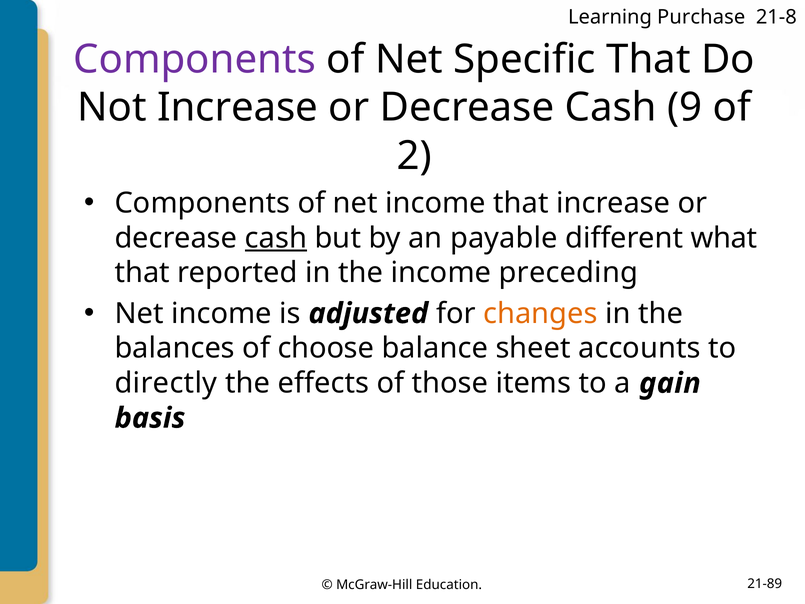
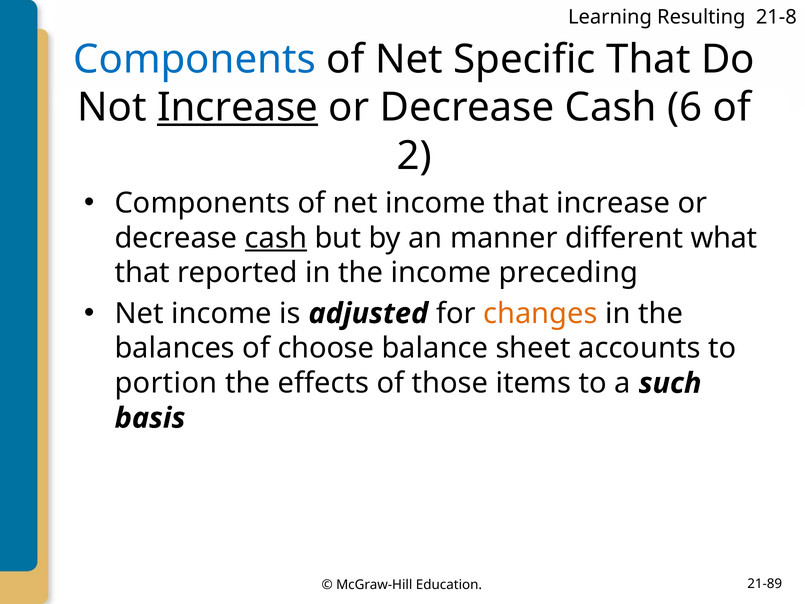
Purchase: Purchase -> Resulting (701, 17)
Components colour: purple -> blue (195, 59)
Increase underline: none -> present (238, 108)
9: 9 -> 6 (685, 108)
payable: payable -> manner (504, 238)
directly: directly -> portion (166, 383)
gain: gain -> such (670, 383)
